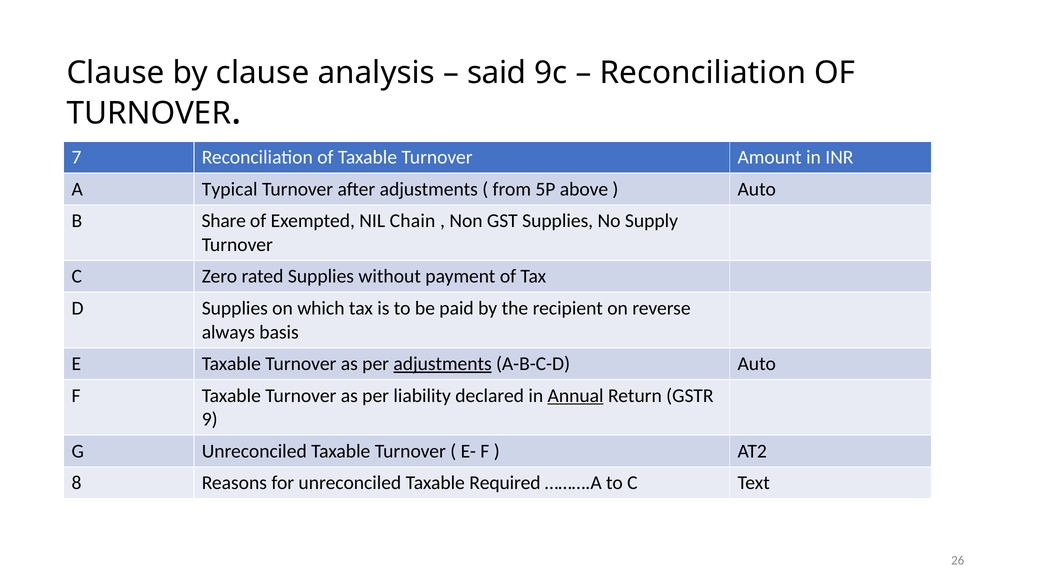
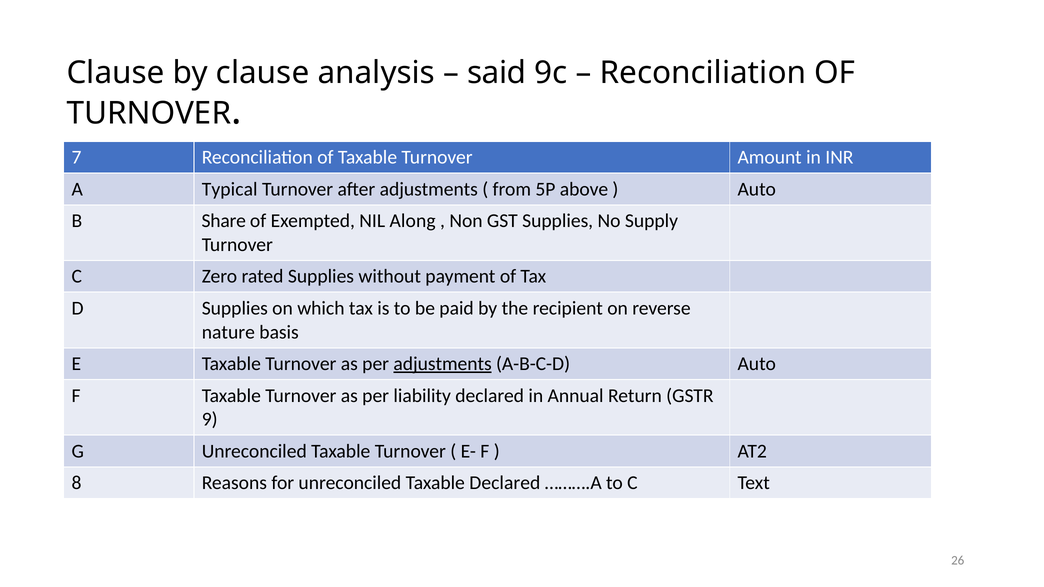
Chain: Chain -> Along (413, 221)
always: always -> nature (228, 332)
Annual underline: present -> none (576, 396)
Taxable Required: Required -> Declared (505, 483)
